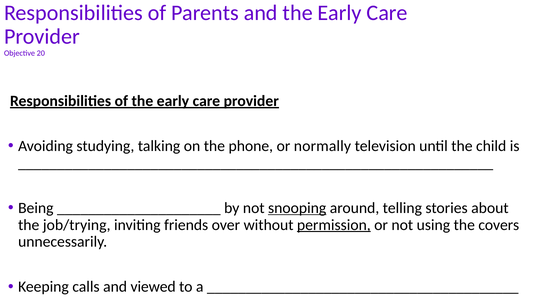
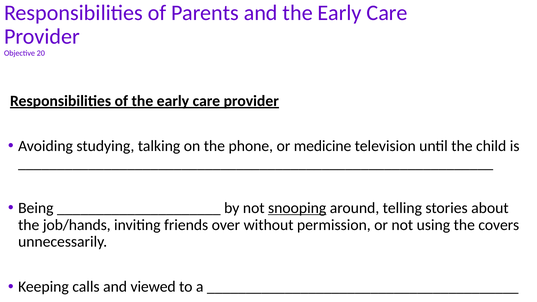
normally: normally -> medicine (323, 146)
job/trying: job/trying -> job/hands (77, 225)
permission underline: present -> none (334, 225)
